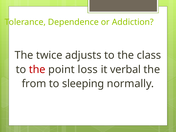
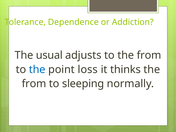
twice: twice -> usual (49, 55)
to the class: class -> from (149, 55)
the colour: red -> blue (37, 69)
verbal: verbal -> thinks (125, 69)
